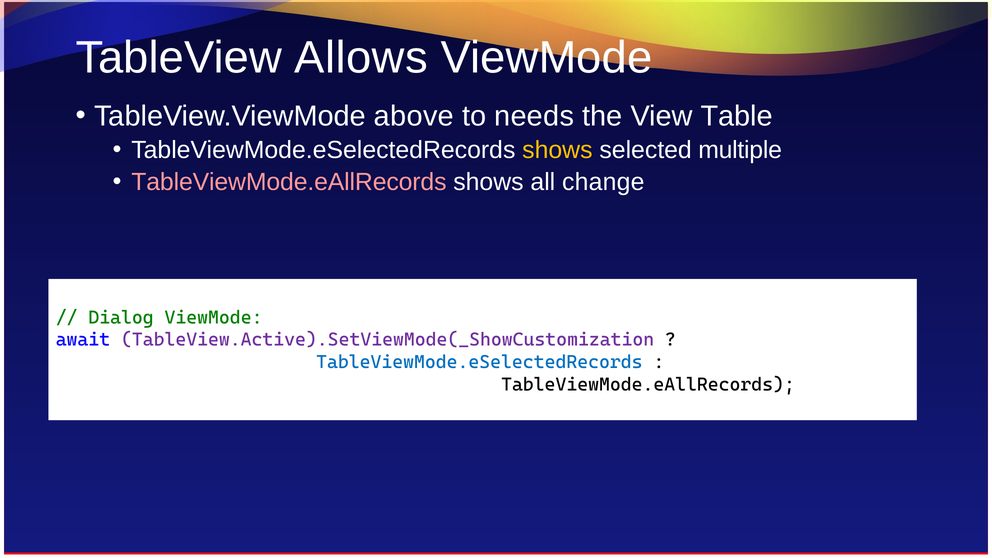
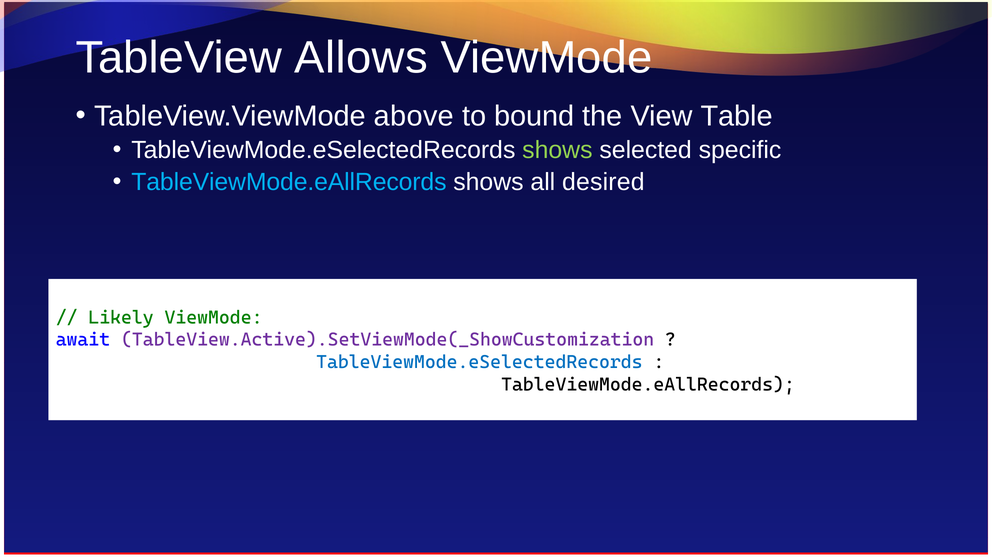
needs: needs -> bound (534, 116)
shows colour: yellow -> light green (557, 150)
multiple: multiple -> specific (740, 150)
TableViewMode.eAllRecords colour: pink -> light blue (289, 182)
change: change -> desired (603, 182)
Dialog: Dialog -> Likely (121, 317)
